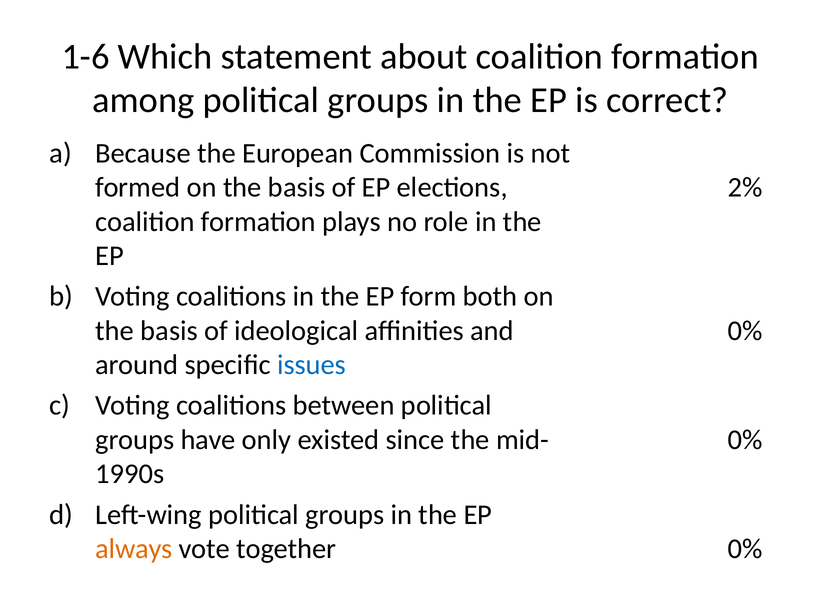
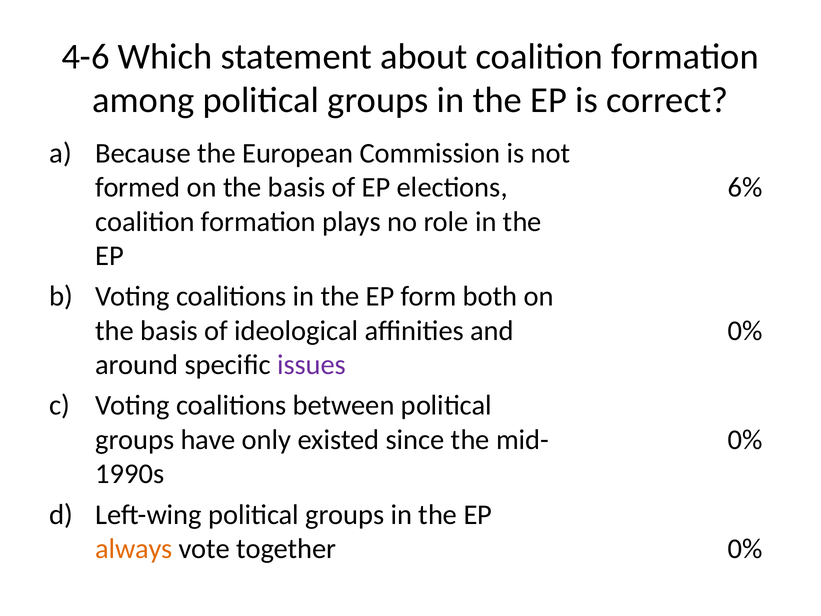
1-6: 1-6 -> 4-6 (86, 57)
2%: 2% -> 6% (745, 187)
issues colour: blue -> purple (312, 365)
